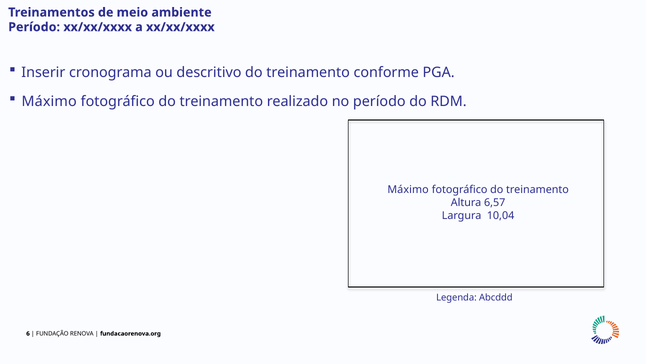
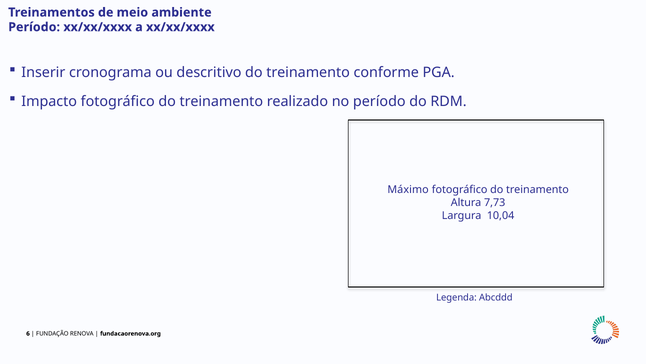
Máximo: Máximo -> Impacto (49, 101)
6,57: 6,57 -> 7,73 (495, 202)
